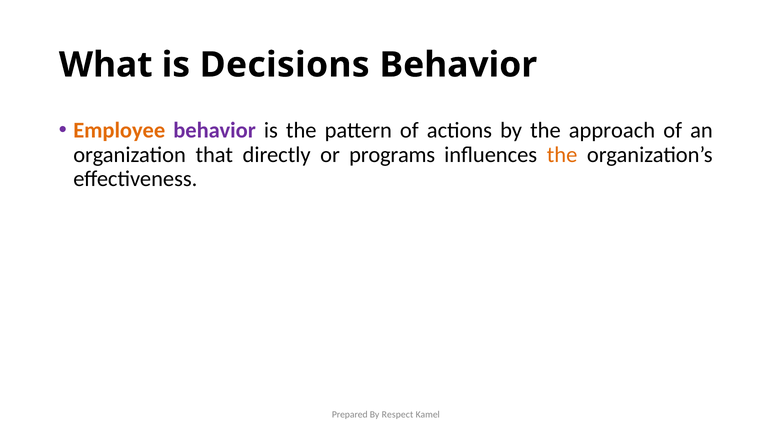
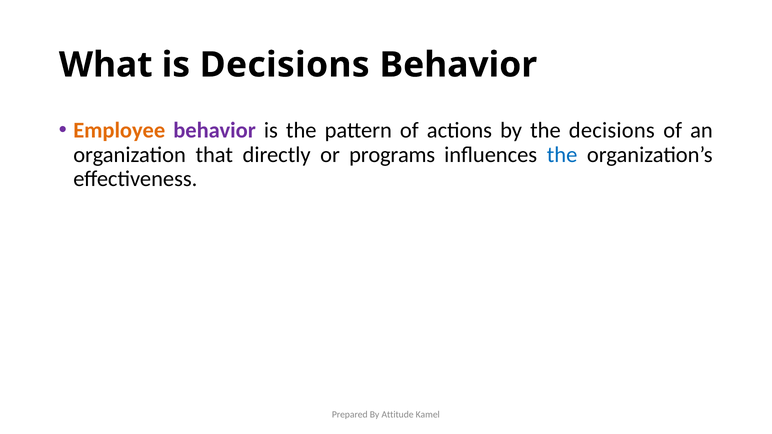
the approach: approach -> decisions (612, 131)
the colour: orange -> blue (562, 155)
Respect: Respect -> Attitude (398, 415)
